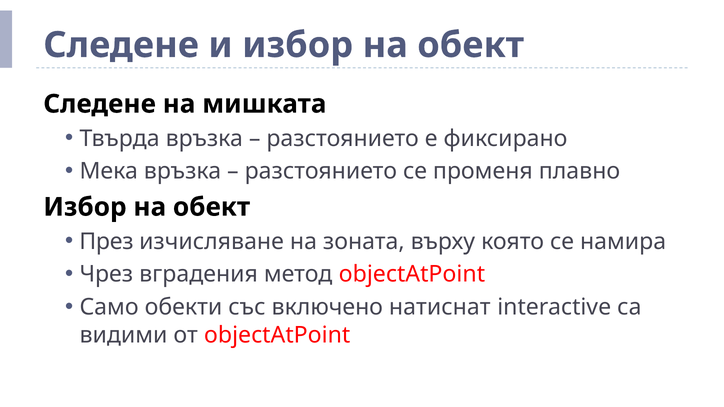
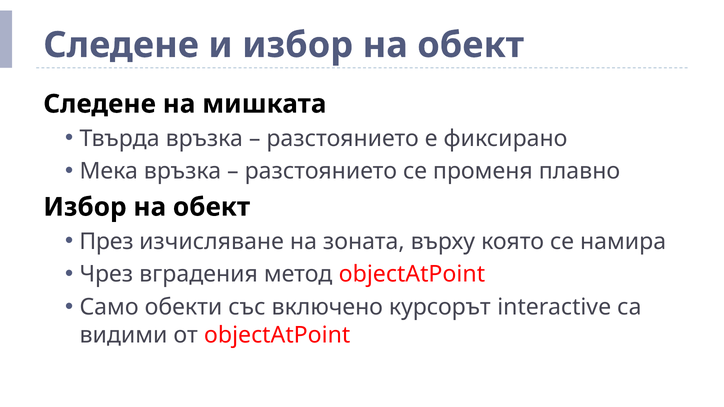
натиснат: натиснат -> курсорът (440, 307)
